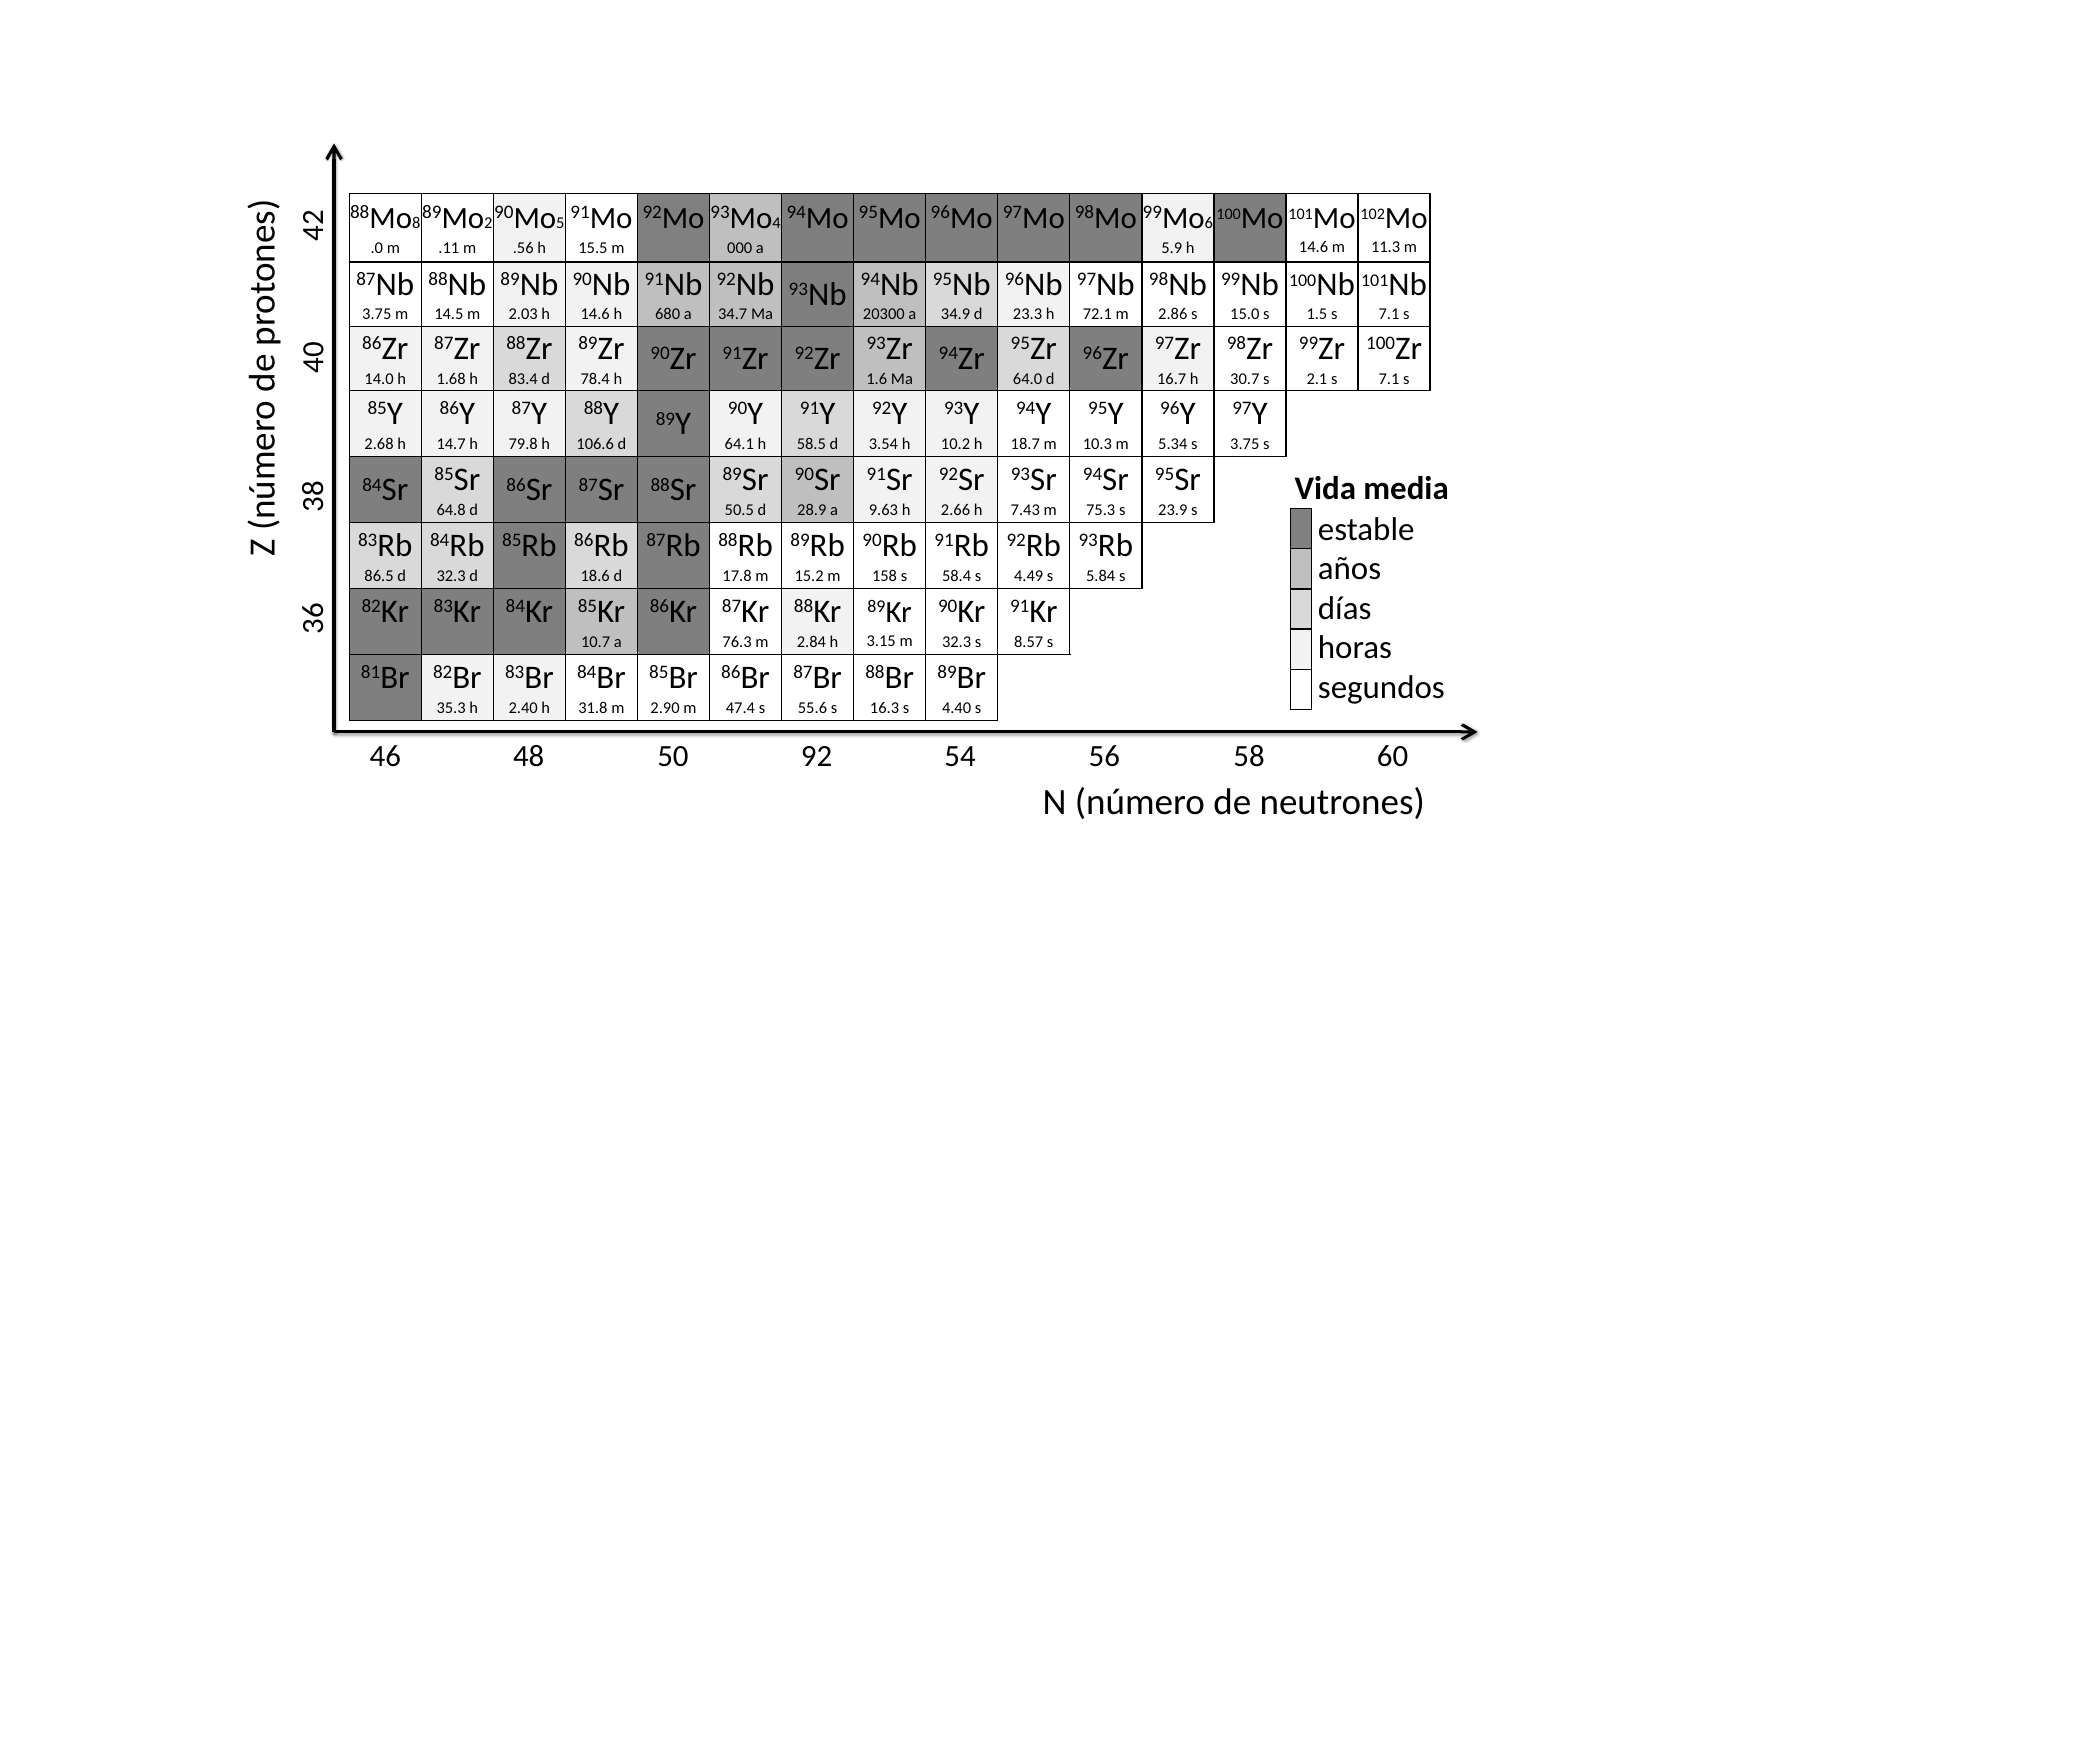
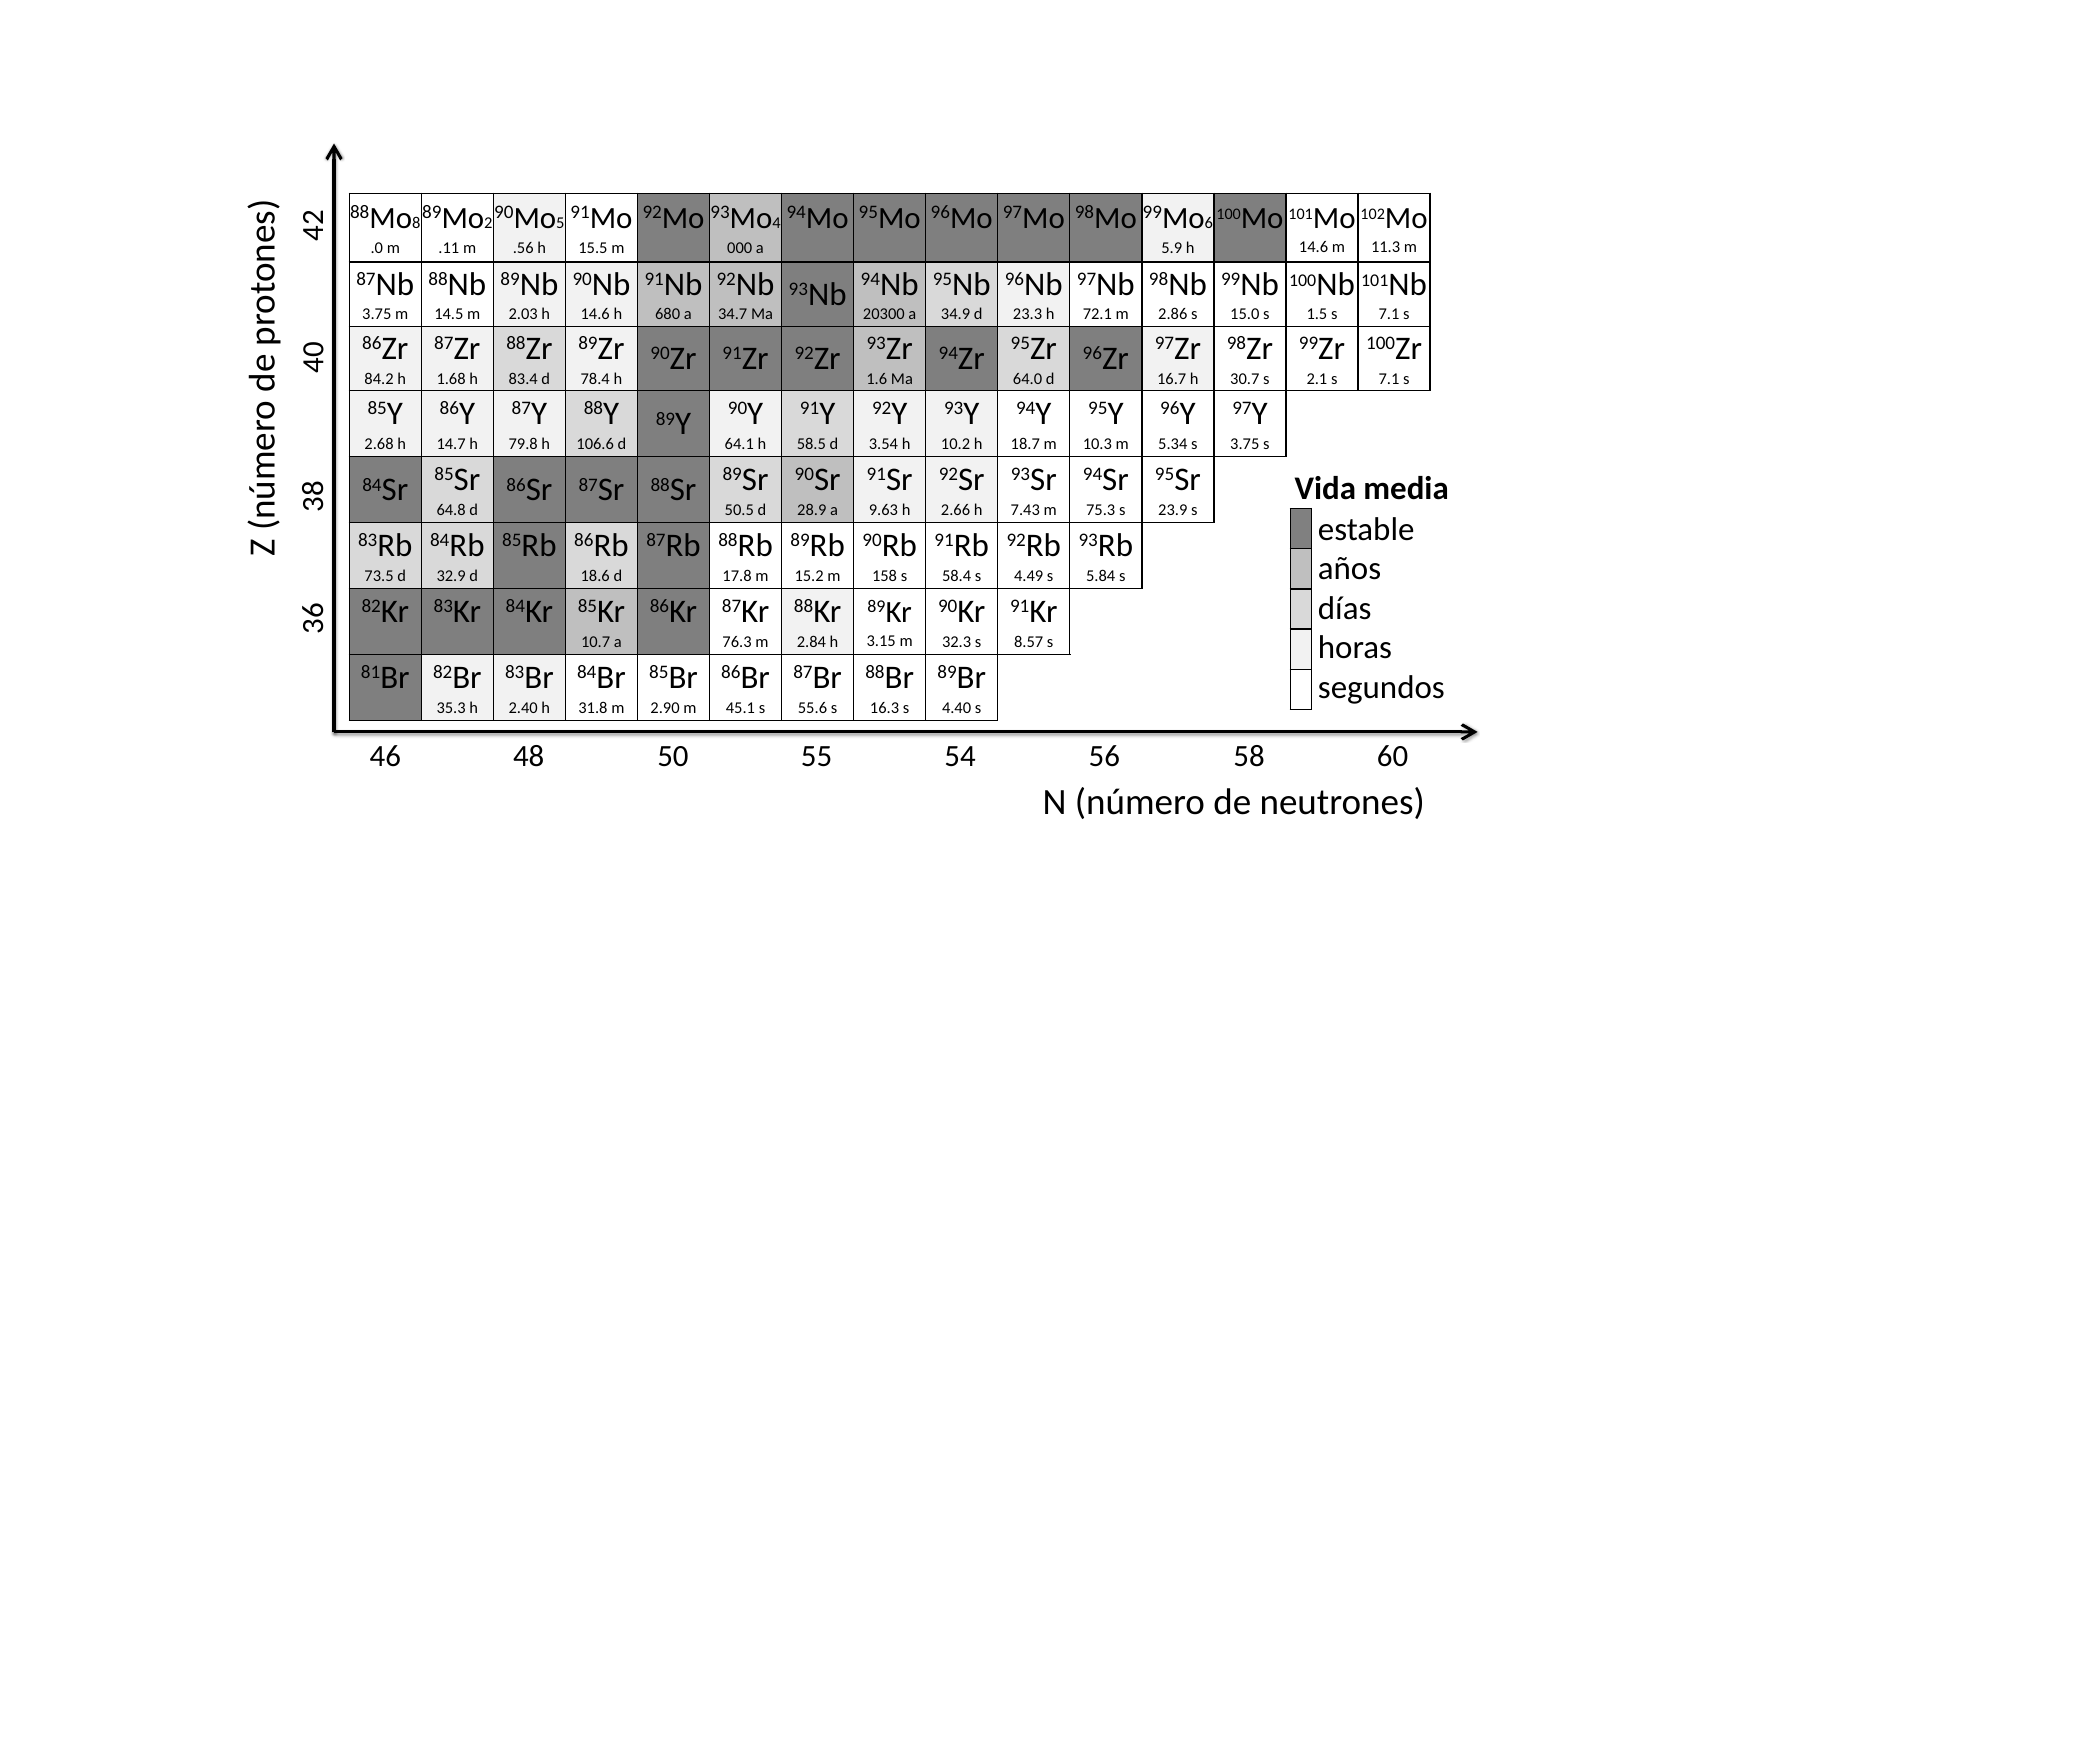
14.0: 14.0 -> 84.2 (379, 379)
86.5: 86.5 -> 73.5 (379, 576)
32.3: 32.3 -> 32.9 (451, 576)
47.4: 47.4 -> 45.1 (740, 708)
50 92: 92 -> 55 (817, 757)
